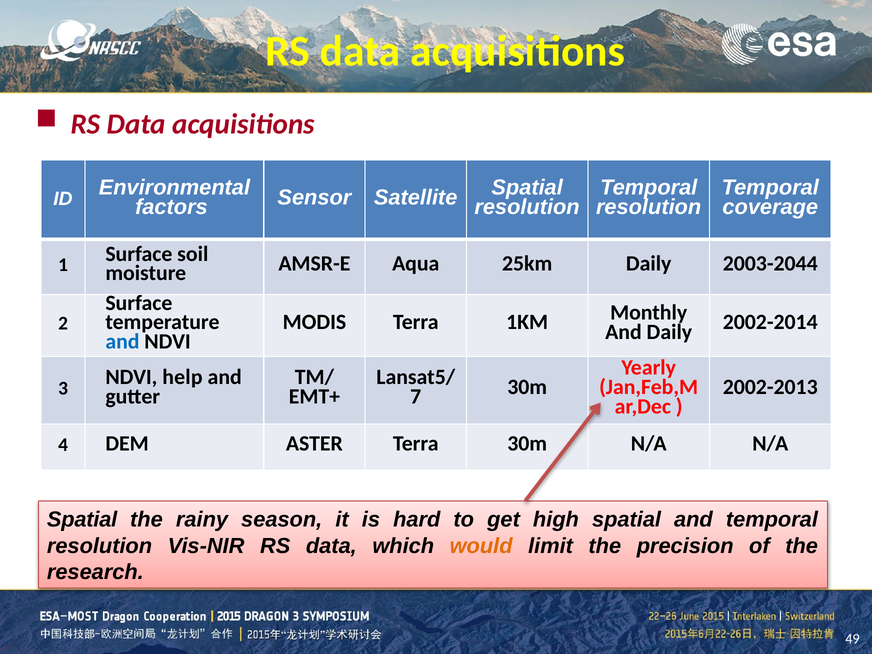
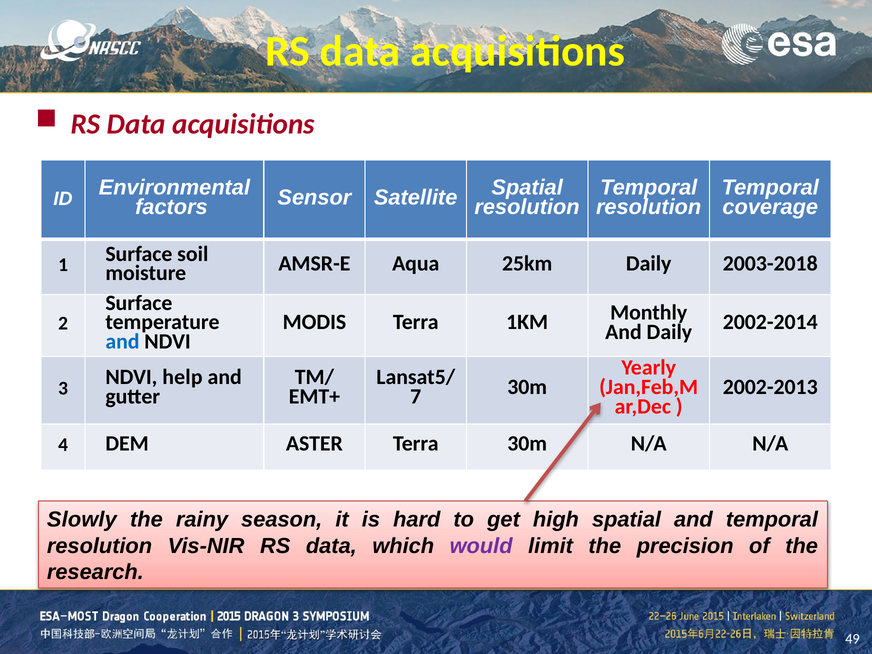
2003-2044: 2003-2044 -> 2003-2018 (770, 264)
Spatial: Spatial -> Slowly (82, 520)
would colour: orange -> purple (481, 546)
